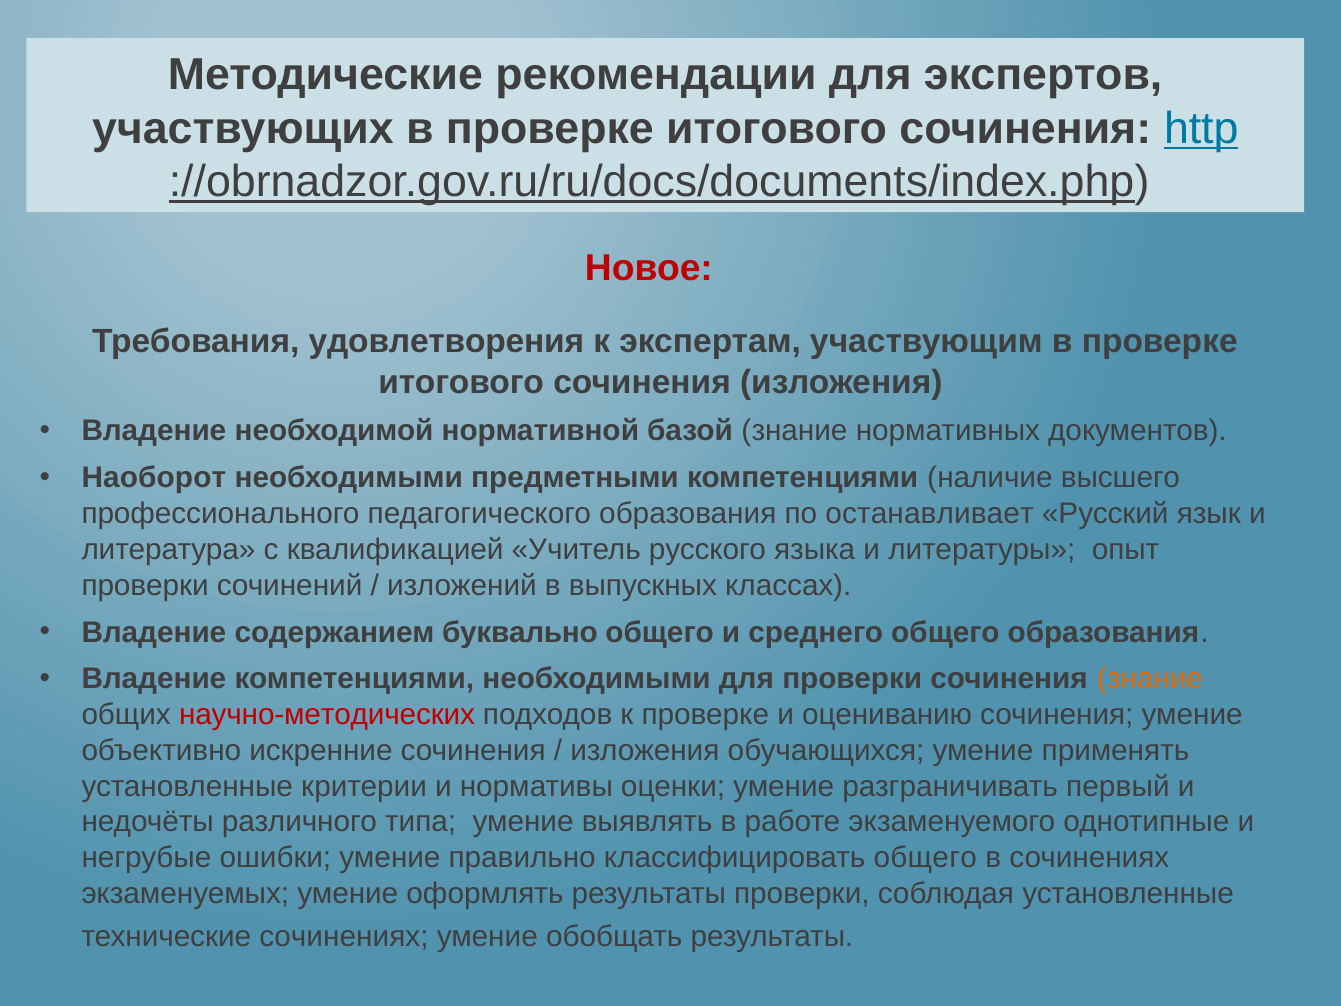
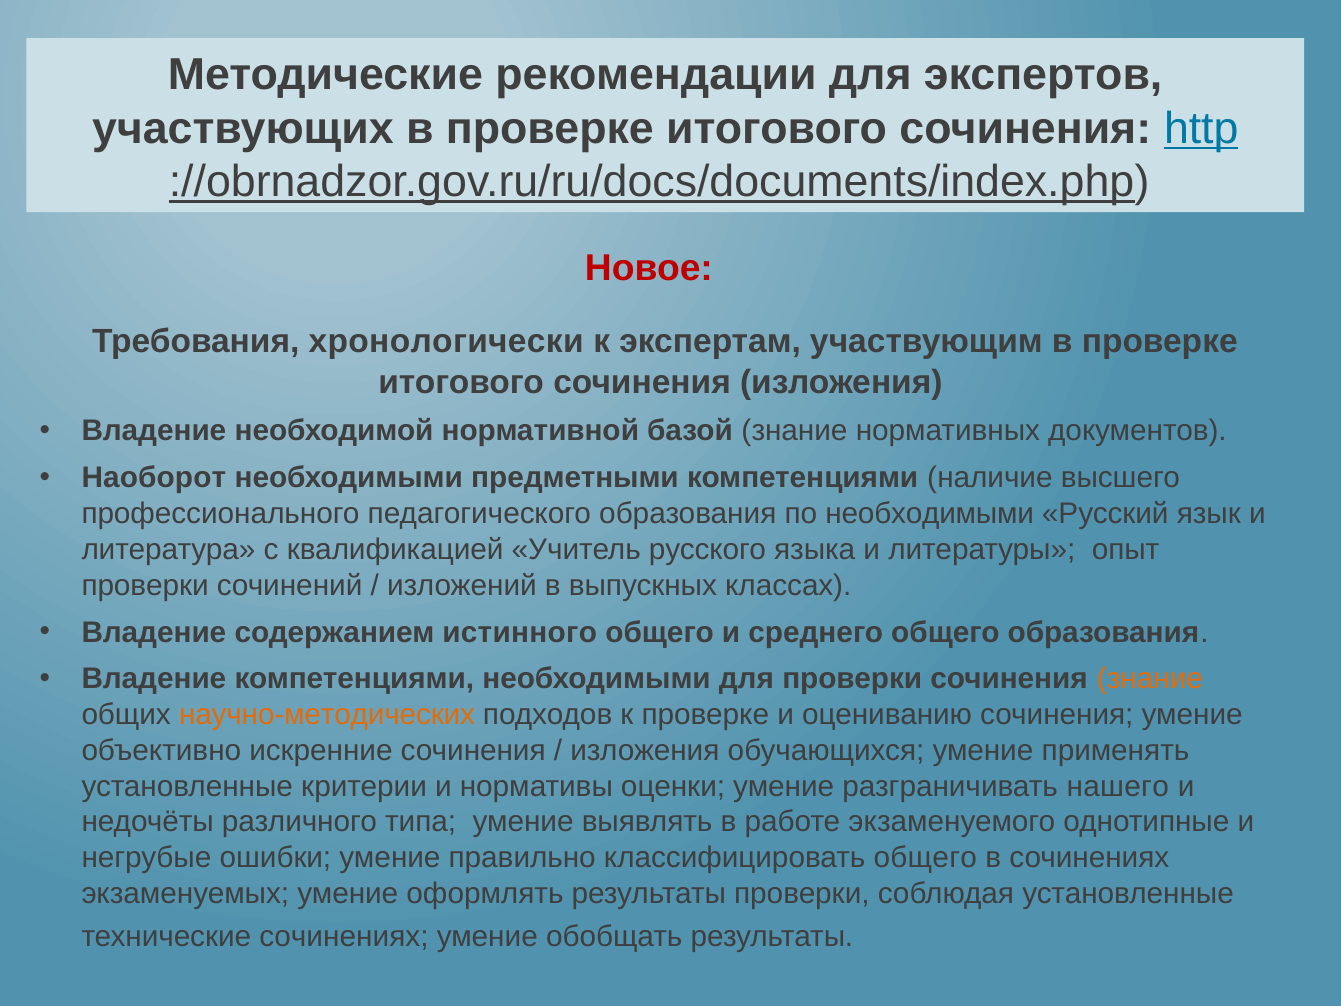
удовлетворения: удовлетворения -> хронологически (446, 342)
по останавливает: останавливает -> необходимыми (930, 514)
буквально: буквально -> истинного (520, 632)
научно-методических colour: red -> orange (327, 715)
первый: первый -> нашего (1118, 786)
